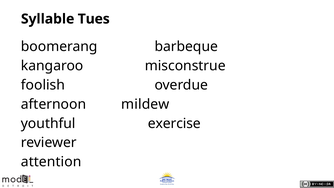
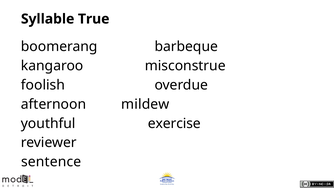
Tues: Tues -> True (94, 19)
attention: attention -> sentence (51, 162)
